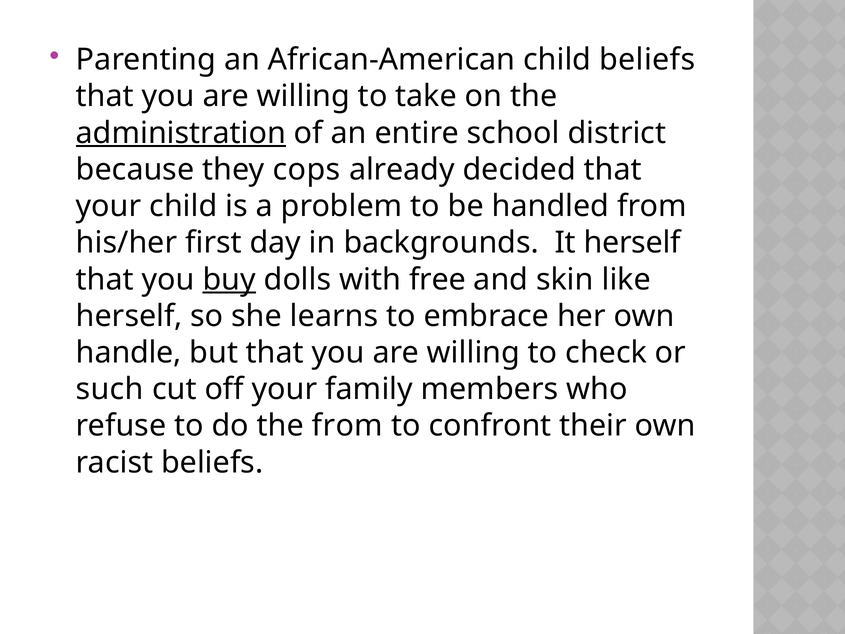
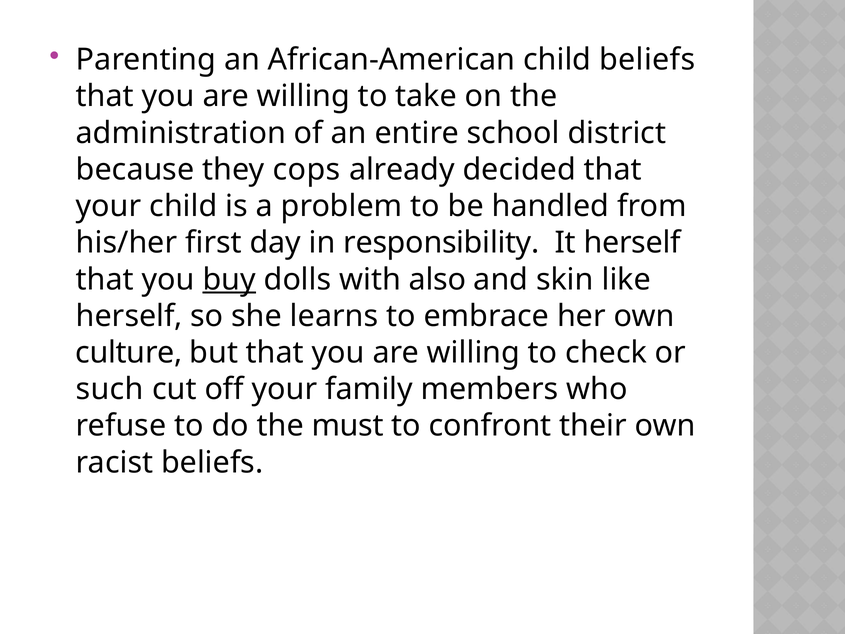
administration underline: present -> none (181, 133)
backgrounds: backgrounds -> responsibility (441, 243)
free: free -> also (437, 279)
handle: handle -> culture (129, 353)
the from: from -> must (348, 426)
